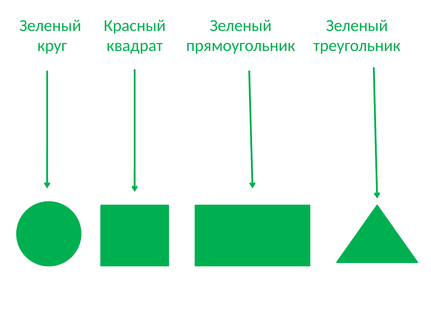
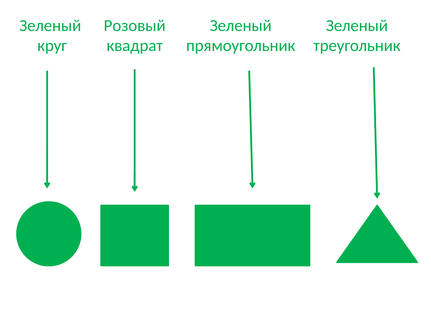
Красный: Красный -> Розовый (135, 26)
